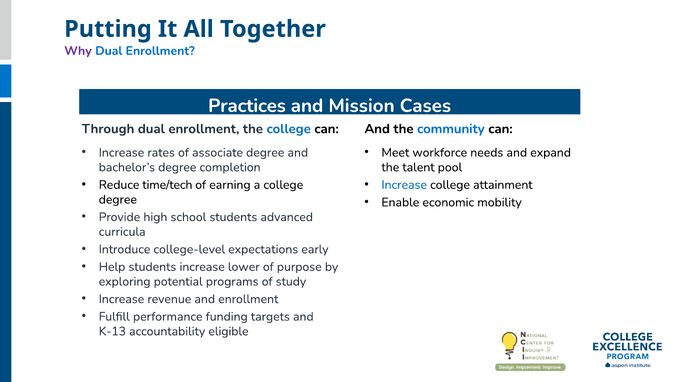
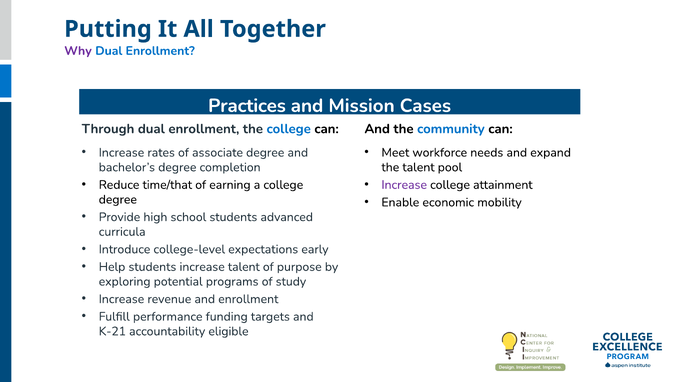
time/tech: time/tech -> time/that (167, 185)
Increase colour: blue -> purple (404, 185)
increase lower: lower -> talent (244, 267)
K-13: K-13 -> K-21 (112, 331)
